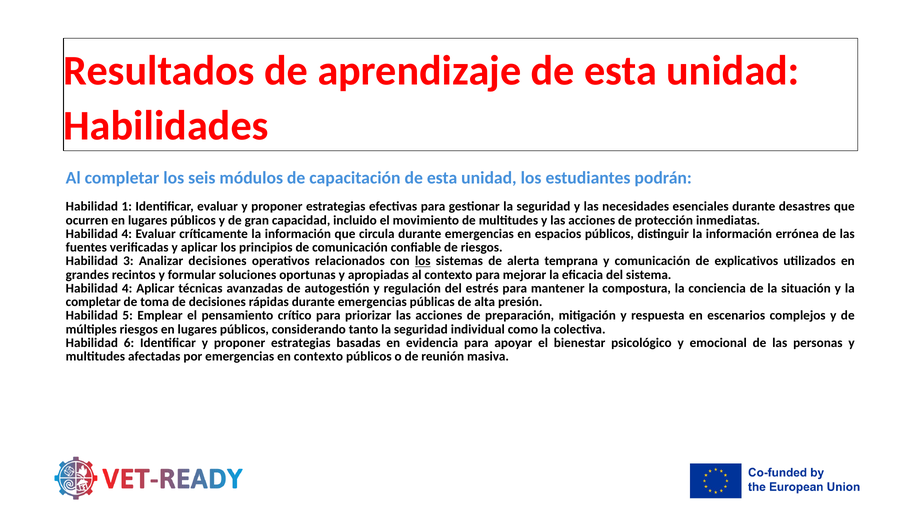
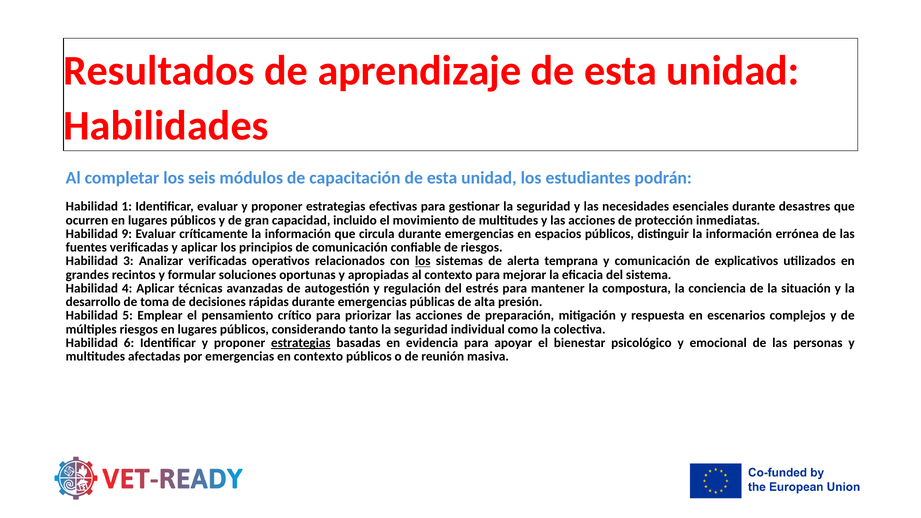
4: 4 -> 9 (127, 234)
Analizar decisiones: decisiones -> verificadas (218, 261)
completar: completar -> desarrollo (93, 302)
estrategias underline: none -> present (301, 343)
